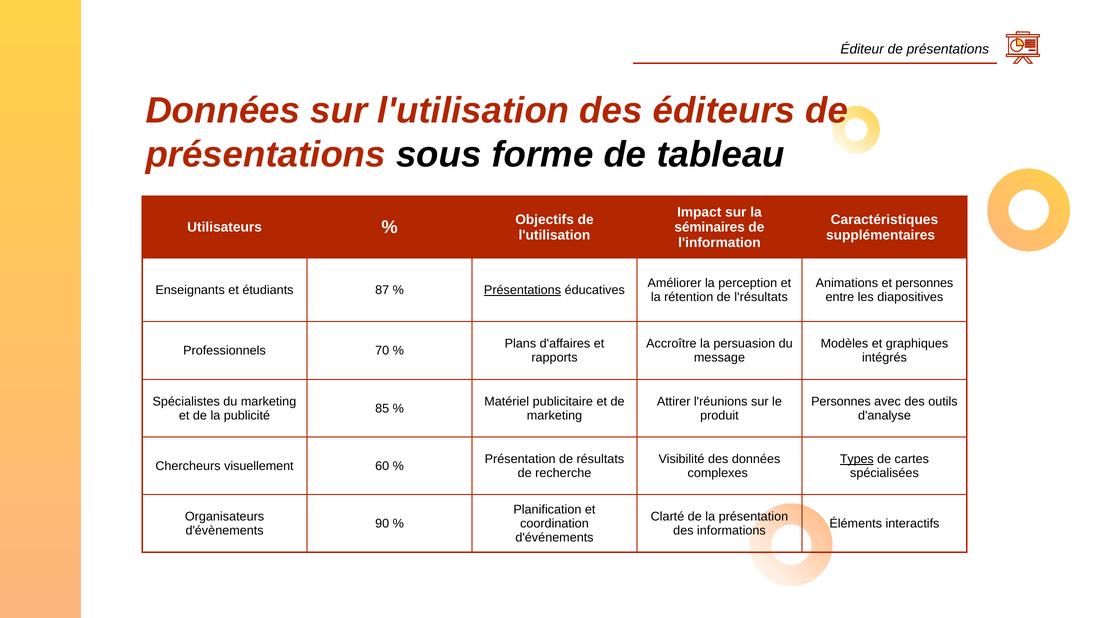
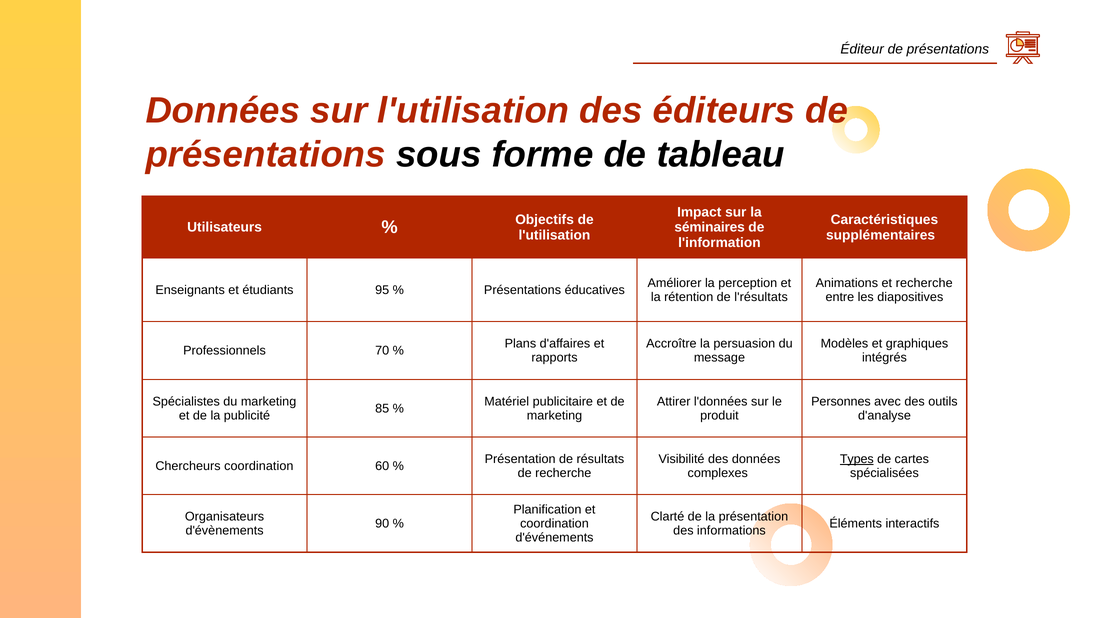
et personnes: personnes -> recherche (924, 283)
87: 87 -> 95 (382, 290)
Présentations underline: present -> none (523, 290)
l'réunions: l'réunions -> l'données (721, 401)
Chercheurs visuellement: visuellement -> coordination (259, 466)
